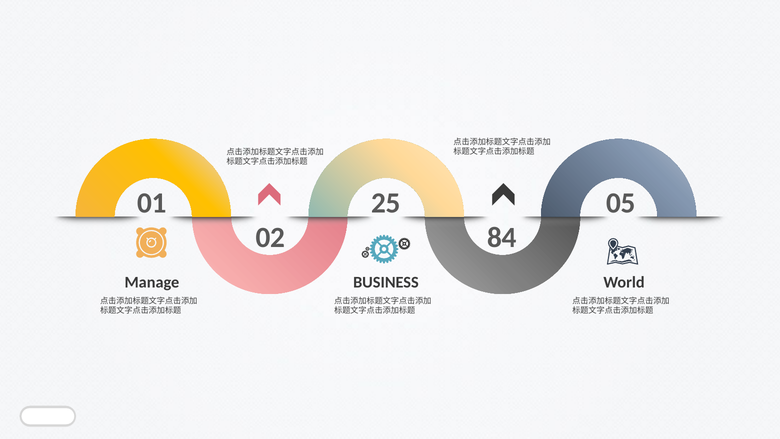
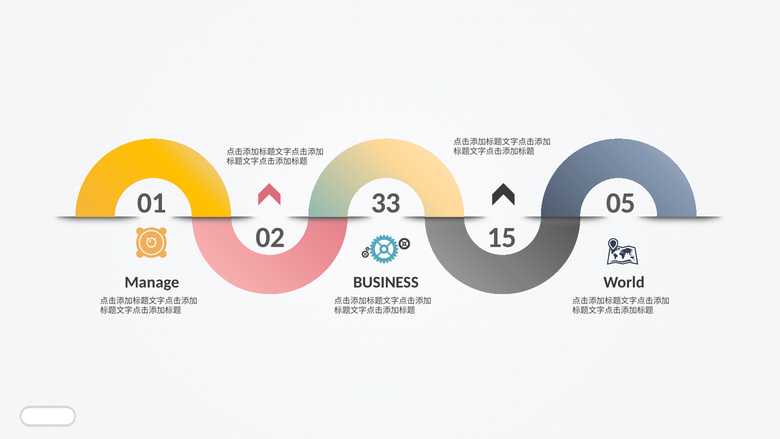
25: 25 -> 33 (386, 203)
84: 84 -> 15 (502, 237)
